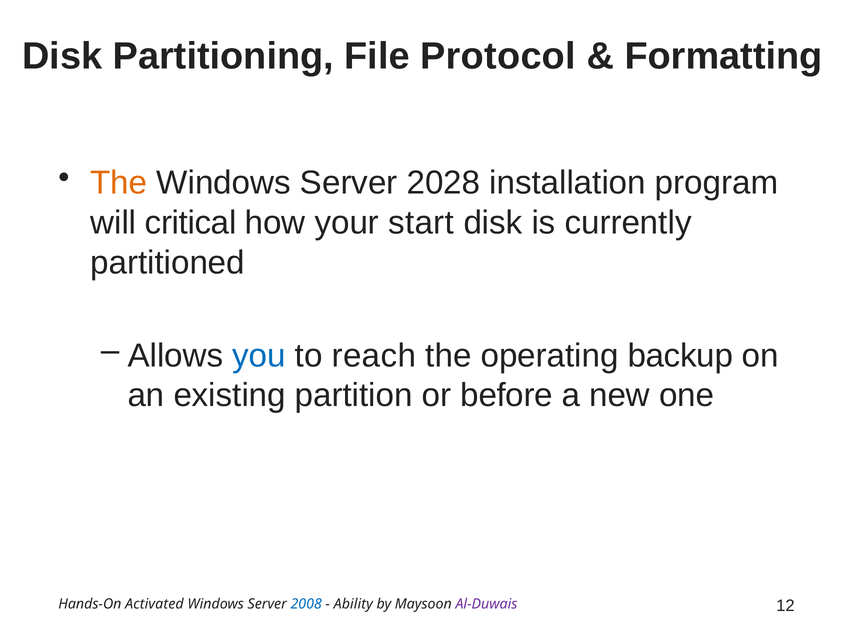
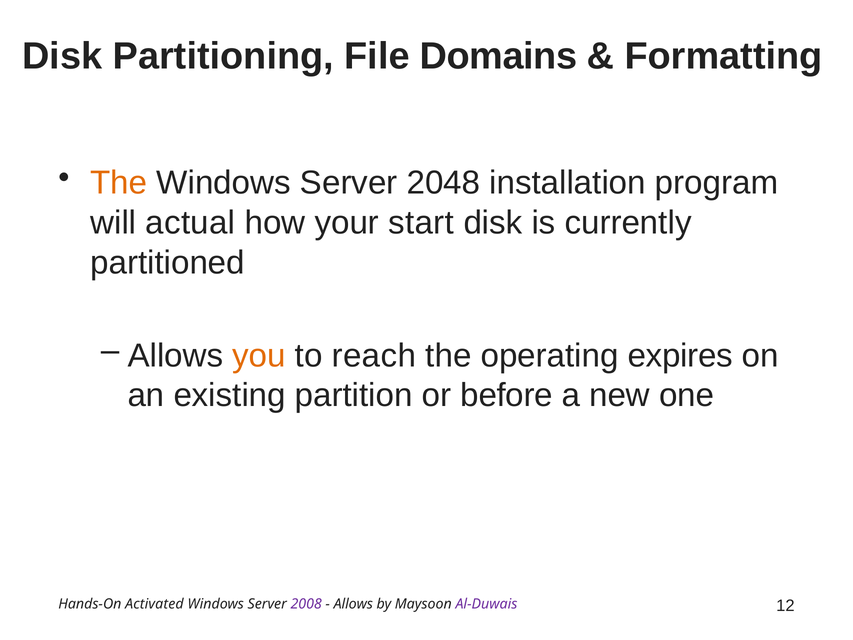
Protocol: Protocol -> Domains (498, 56)
2028: 2028 -> 2048 (443, 183)
critical: critical -> actual (190, 223)
you colour: blue -> orange (259, 356)
backup: backup -> expires (680, 356)
2008 colour: blue -> purple (306, 604)
Ability: Ability -> Allows (353, 604)
